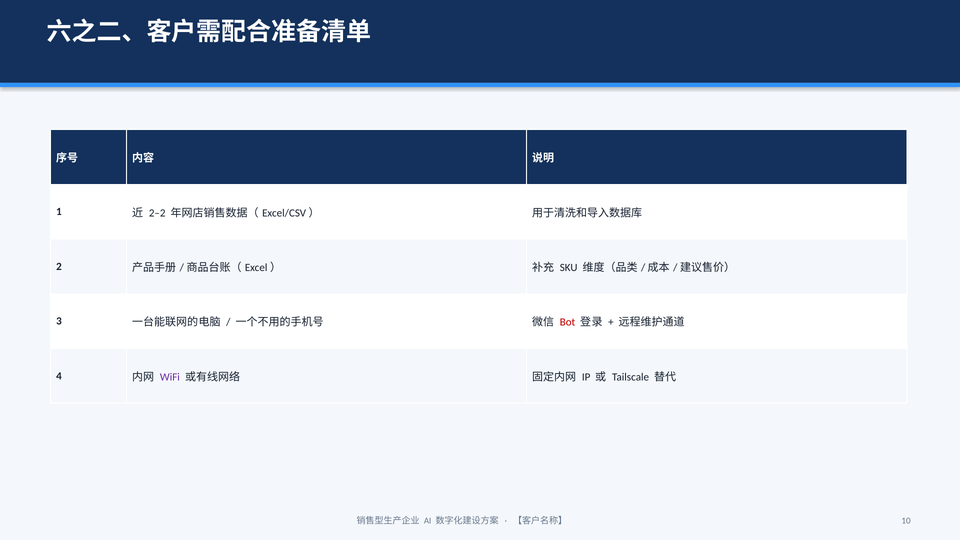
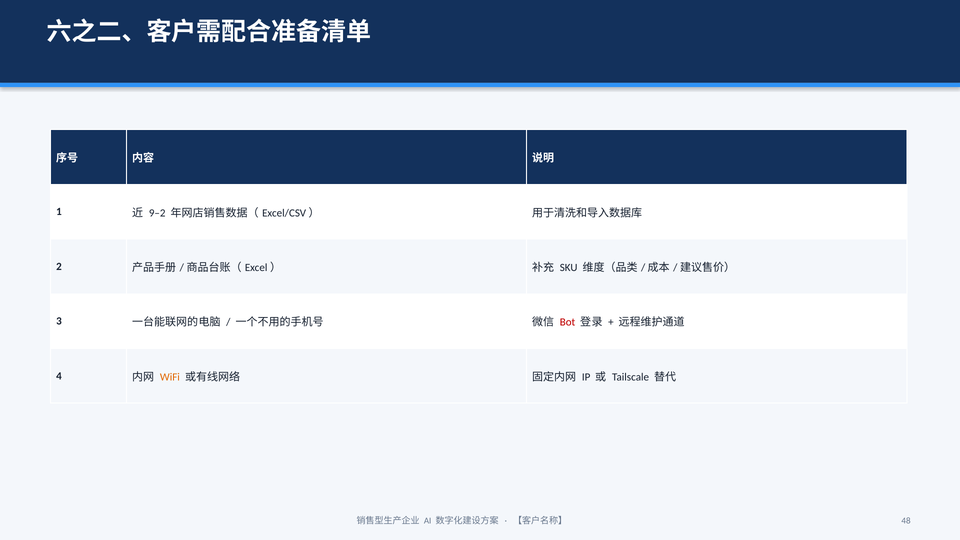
2–2: 2–2 -> 9–2 (157, 213)
WiFi colour: purple -> orange (170, 377)
10: 10 -> 48 (906, 521)
